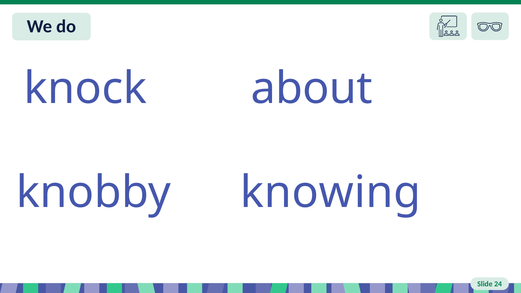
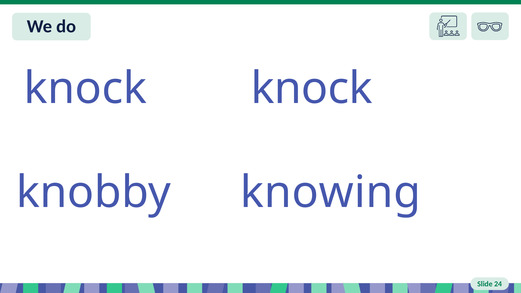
knock about: about -> knock (312, 89)
